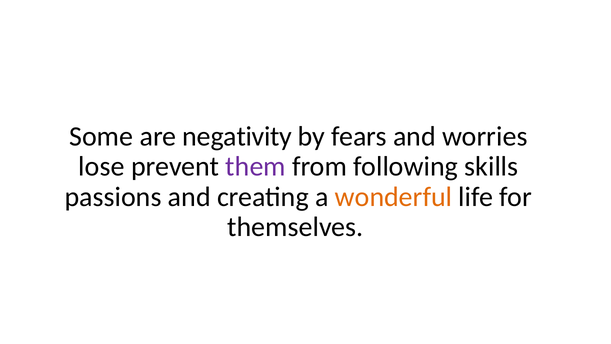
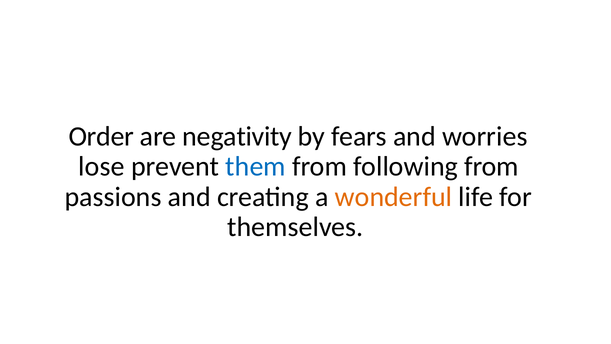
Some: Some -> Order (101, 136)
them colour: purple -> blue (256, 166)
following skills: skills -> from (492, 166)
